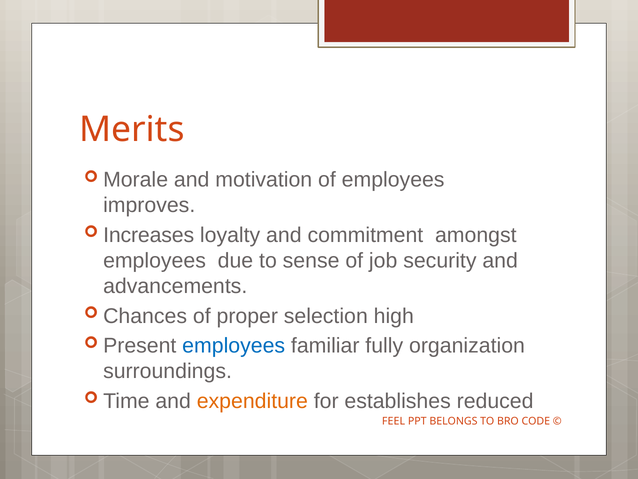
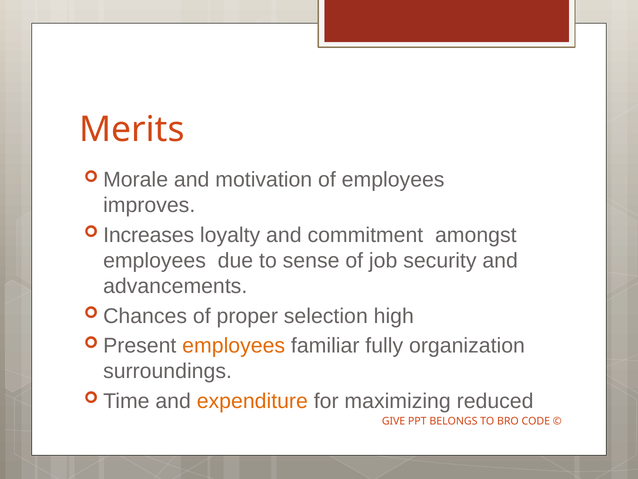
employees colour: blue -> orange (234, 345)
establishes: establishes -> maximizing (398, 401)
FEEL: FEEL -> GIVE (394, 421)
